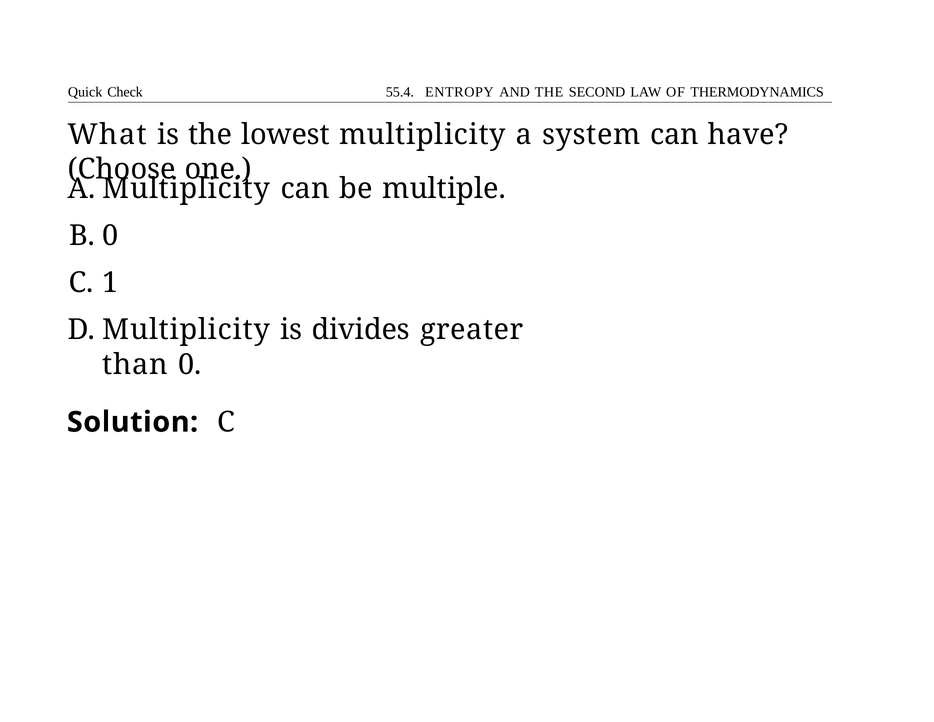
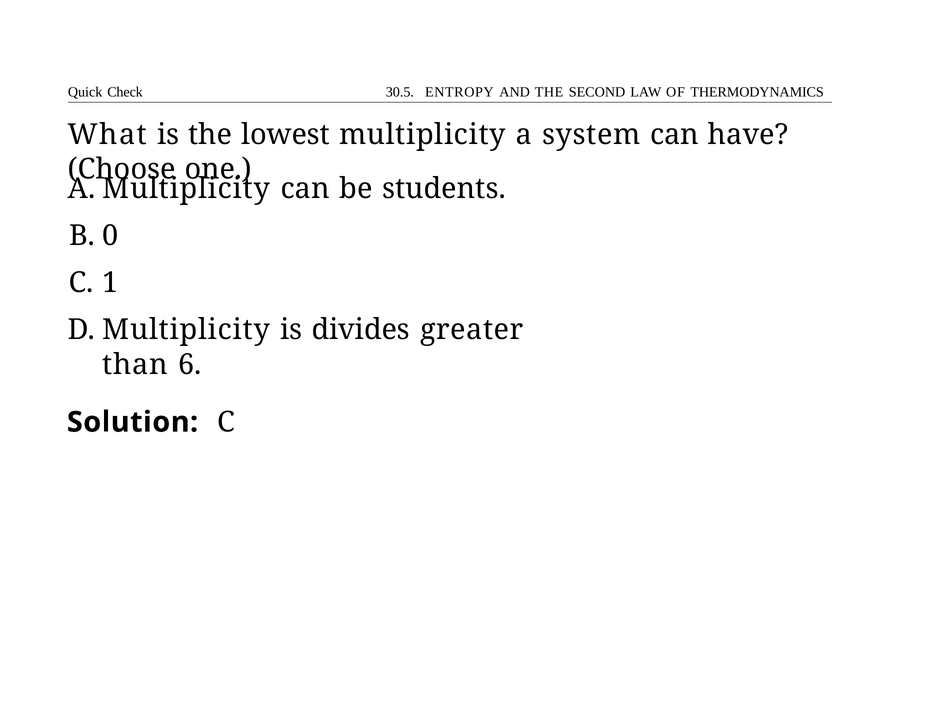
55.4: 55.4 -> 30.5 (400, 92)
multiple: multiple -> students (444, 189)
0: 0 -> 6 (190, 364)
